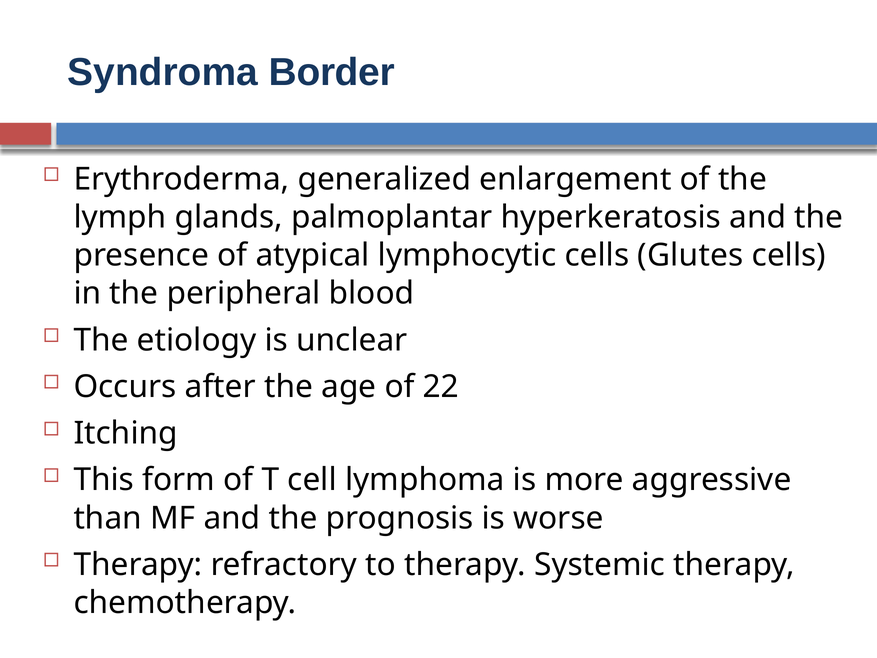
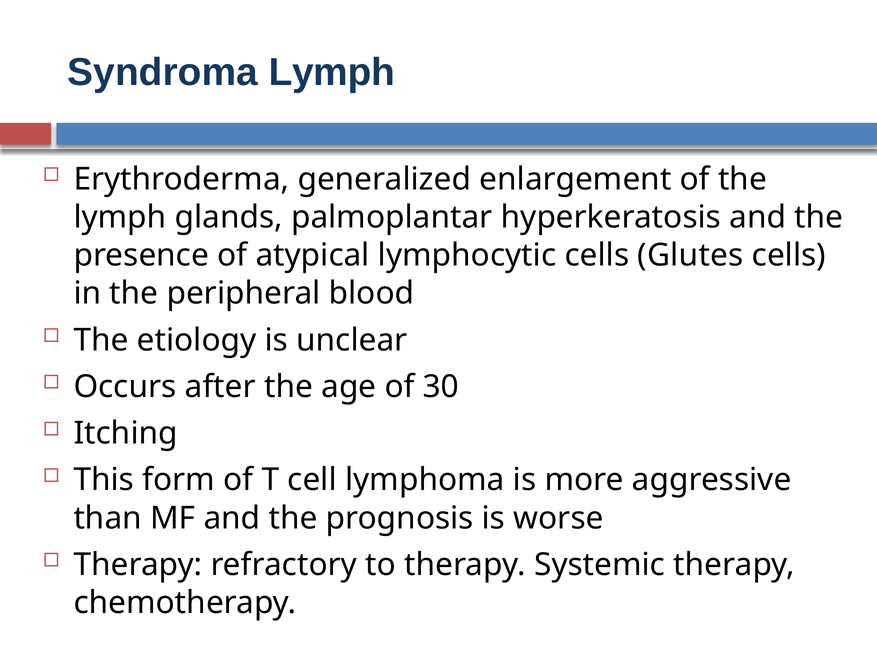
Syndroma Border: Border -> Lymph (332, 72)
22: 22 -> 30 (441, 387)
